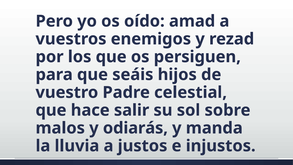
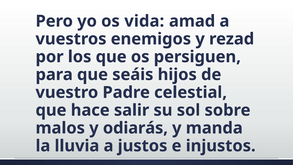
oído: oído -> vida (144, 21)
